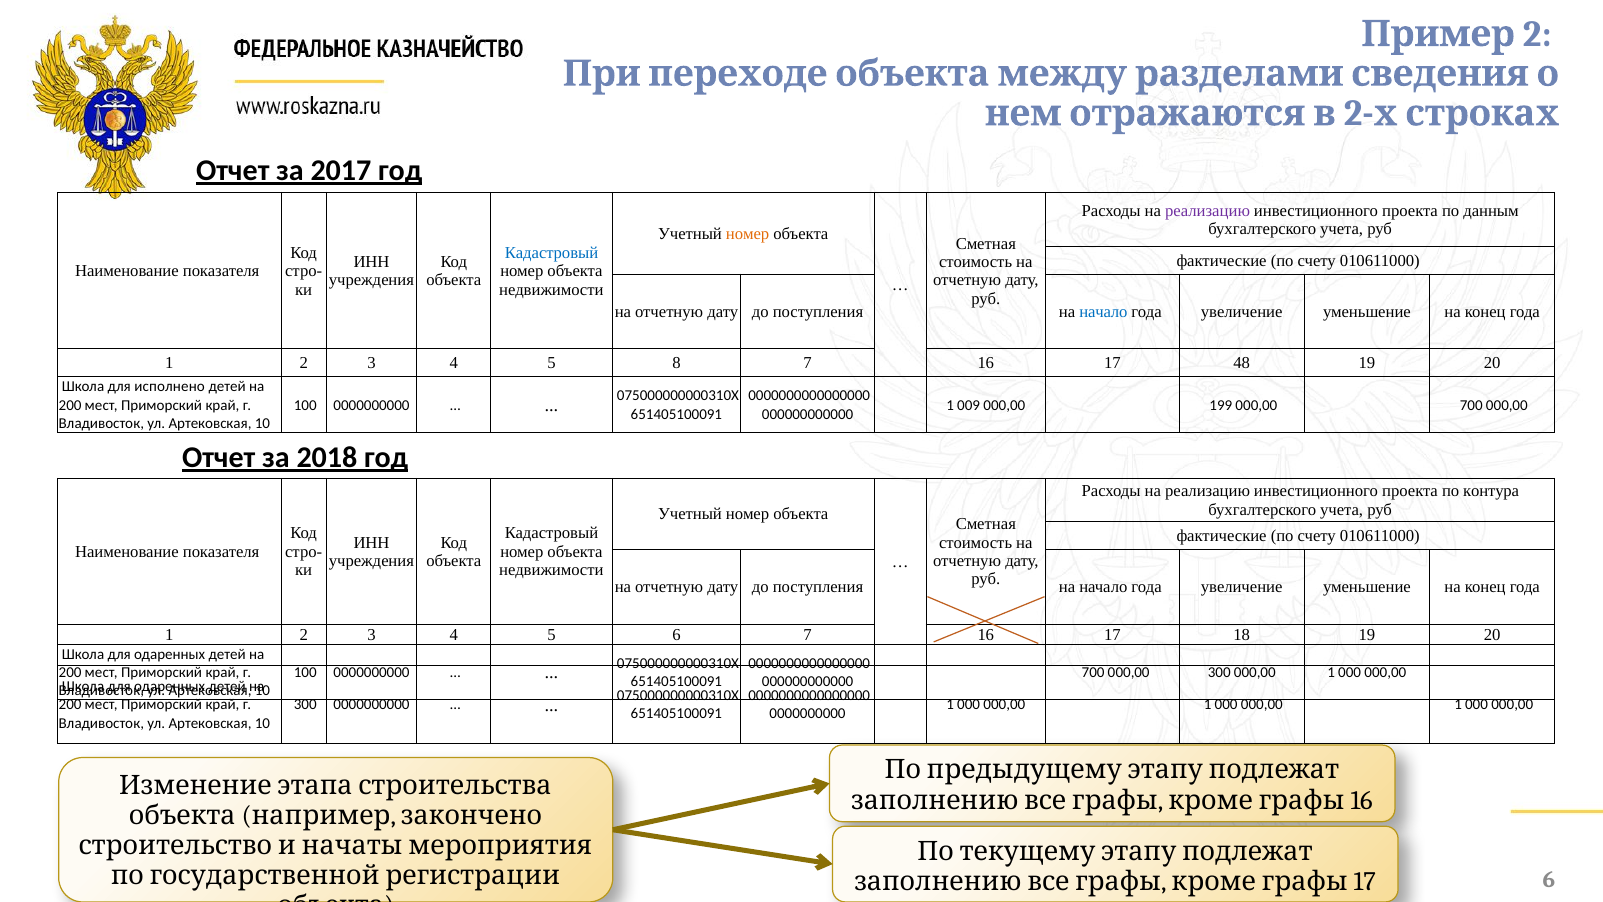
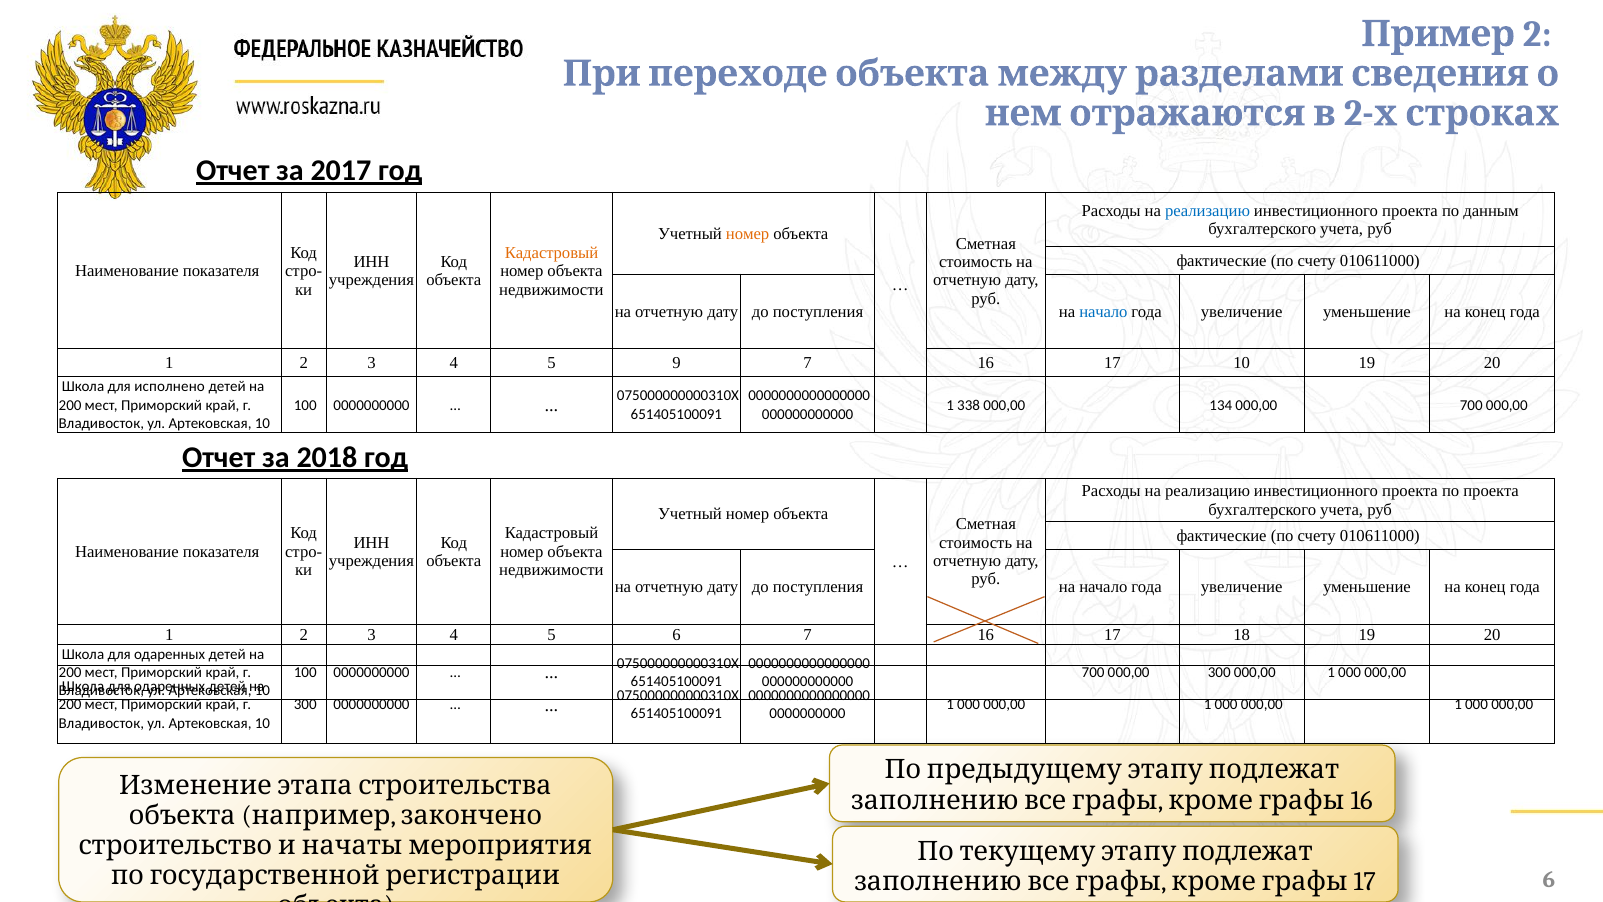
реализацию colour: purple -> blue (1208, 211)
Кадастровый colour: blue -> orange (552, 253)
8: 8 -> 9 (676, 363)
17 48: 48 -> 10 (1242, 363)
009: 009 -> 338 (969, 405)
199: 199 -> 134 (1221, 405)
по контура: контура -> проекта (1491, 491)
